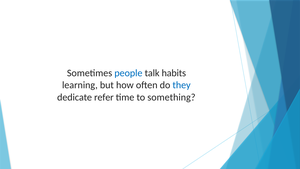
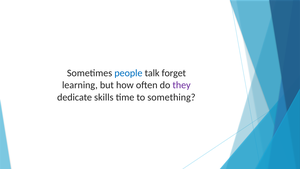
habits: habits -> forget (174, 73)
they colour: blue -> purple (182, 85)
refer: refer -> skills (104, 97)
